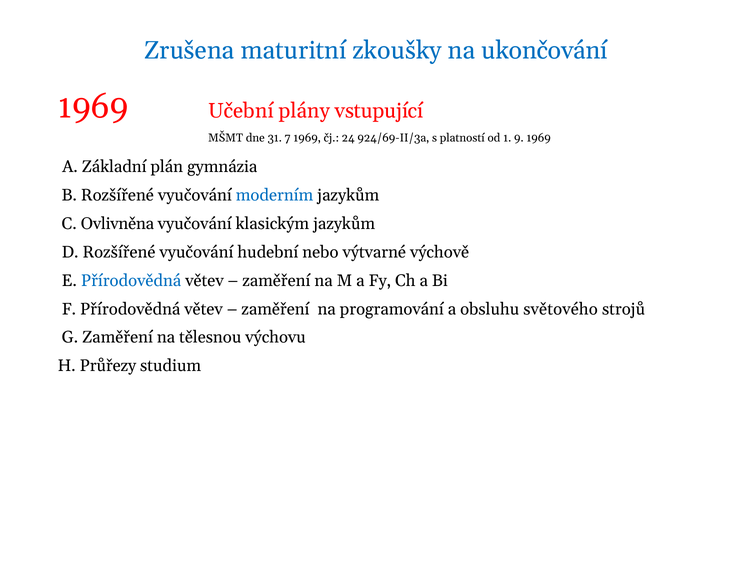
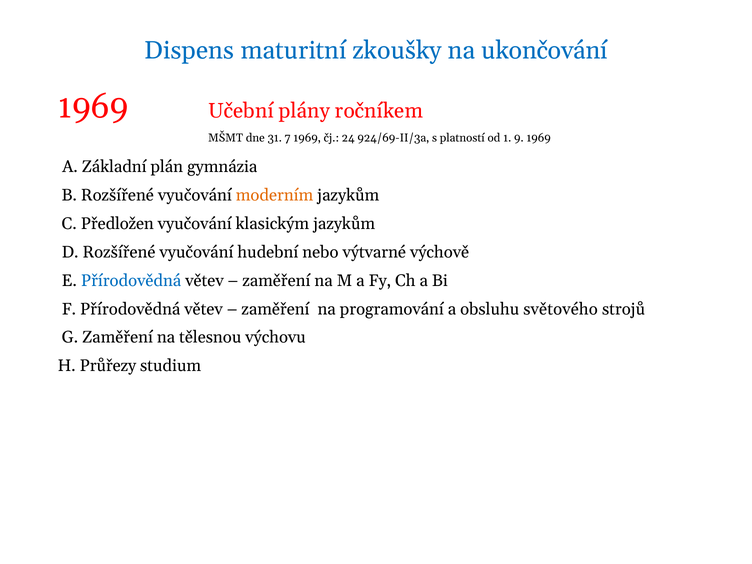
Zrušena: Zrušena -> Dispens (189, 50)
vstupující: vstupující -> ročníkem (379, 111)
moderním colour: blue -> orange (275, 195)
Ovlivněna: Ovlivněna -> Předložen (117, 224)
